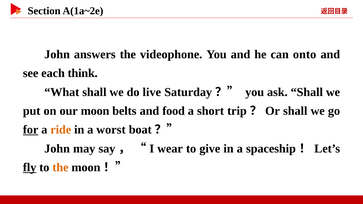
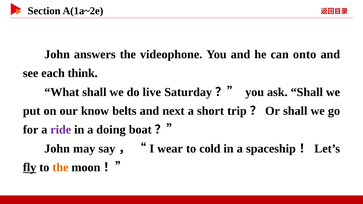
our moon: moon -> know (95, 111)
food: food -> next (174, 111)
for underline: present -> none (31, 130)
ride colour: orange -> purple (61, 130)
worst: worst -> doing (111, 130)
give: give -> cold (210, 149)
